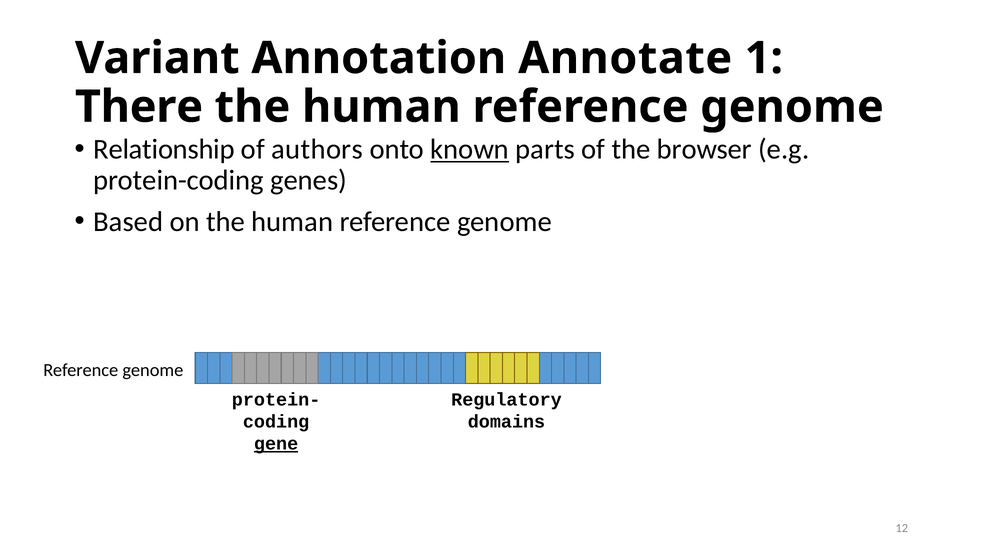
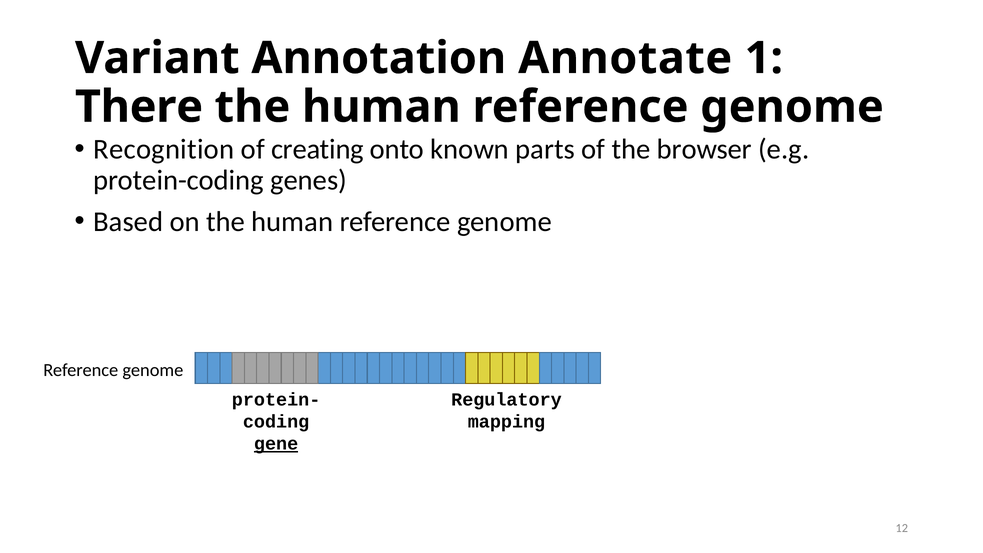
Relationship: Relationship -> Recognition (164, 149)
authors: authors -> creating (317, 149)
known underline: present -> none (470, 149)
domains: domains -> mapping (506, 421)
